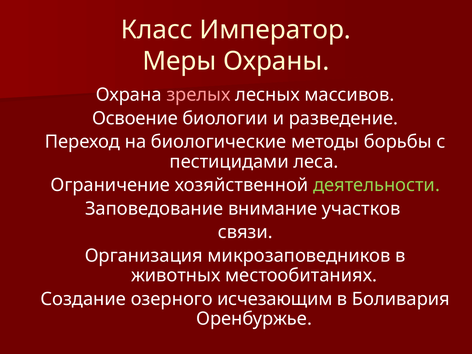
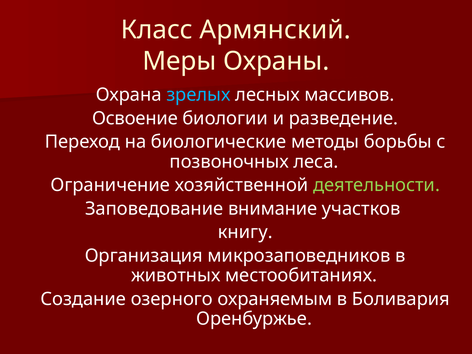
Император: Император -> Армянский (275, 30)
зрелых colour: pink -> light blue (198, 95)
пестицидами: пестицидами -> позвоночных (229, 162)
связи: связи -> книгу (245, 232)
исчезающим: исчезающим -> охраняемым (275, 299)
